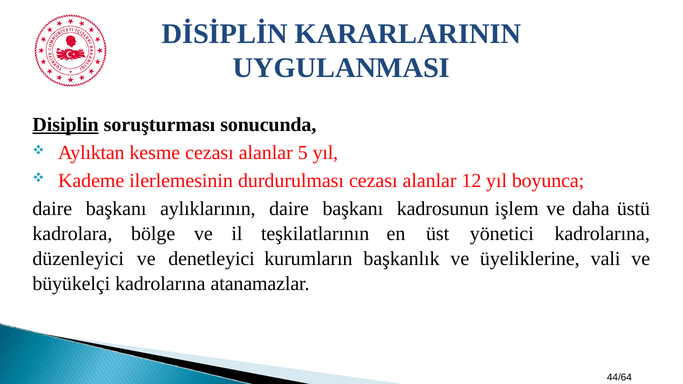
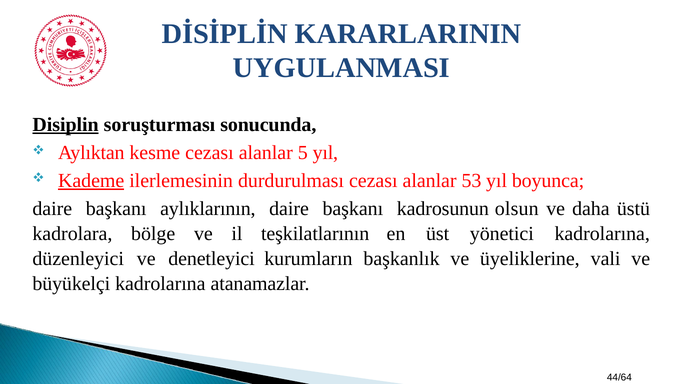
Kademe underline: none -> present (91, 181)
12: 12 -> 53 (472, 181)
işlem: işlem -> olsun (517, 209)
